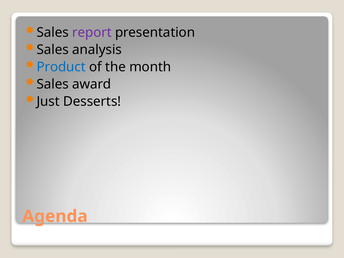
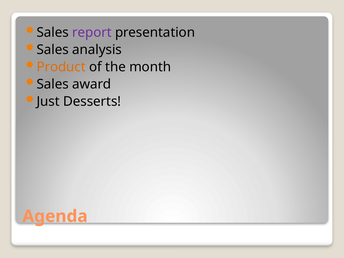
Product colour: blue -> orange (61, 67)
